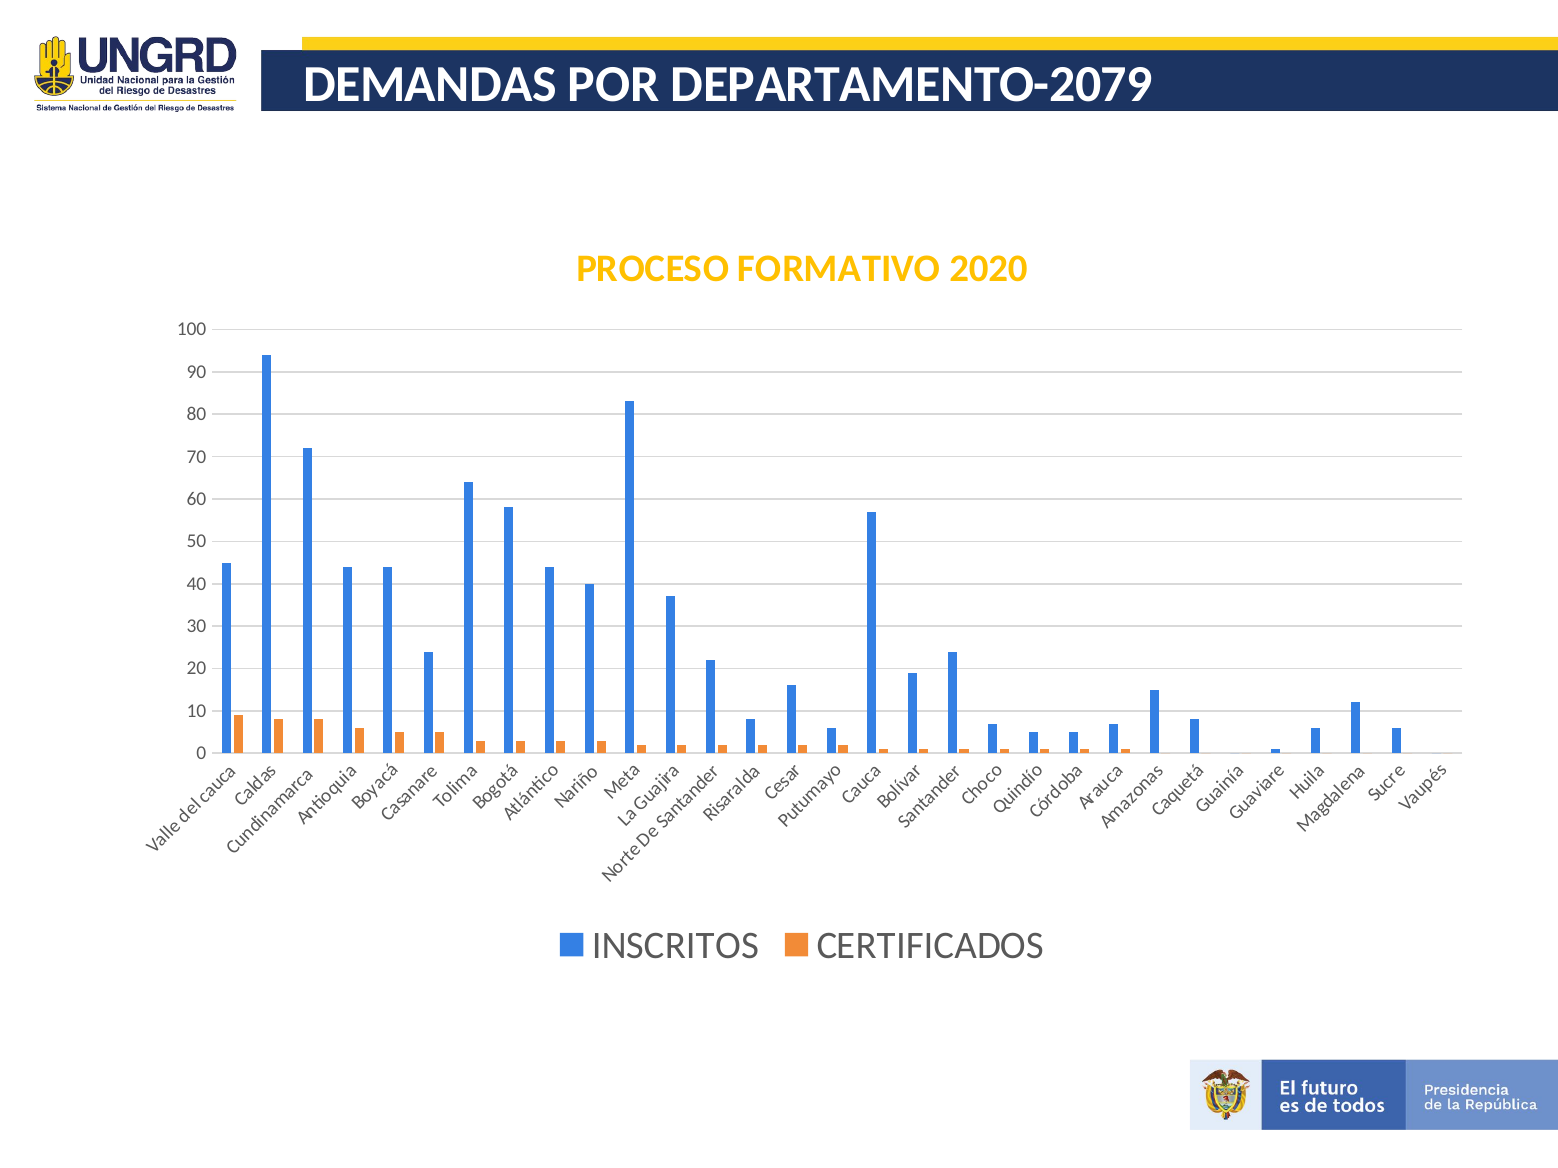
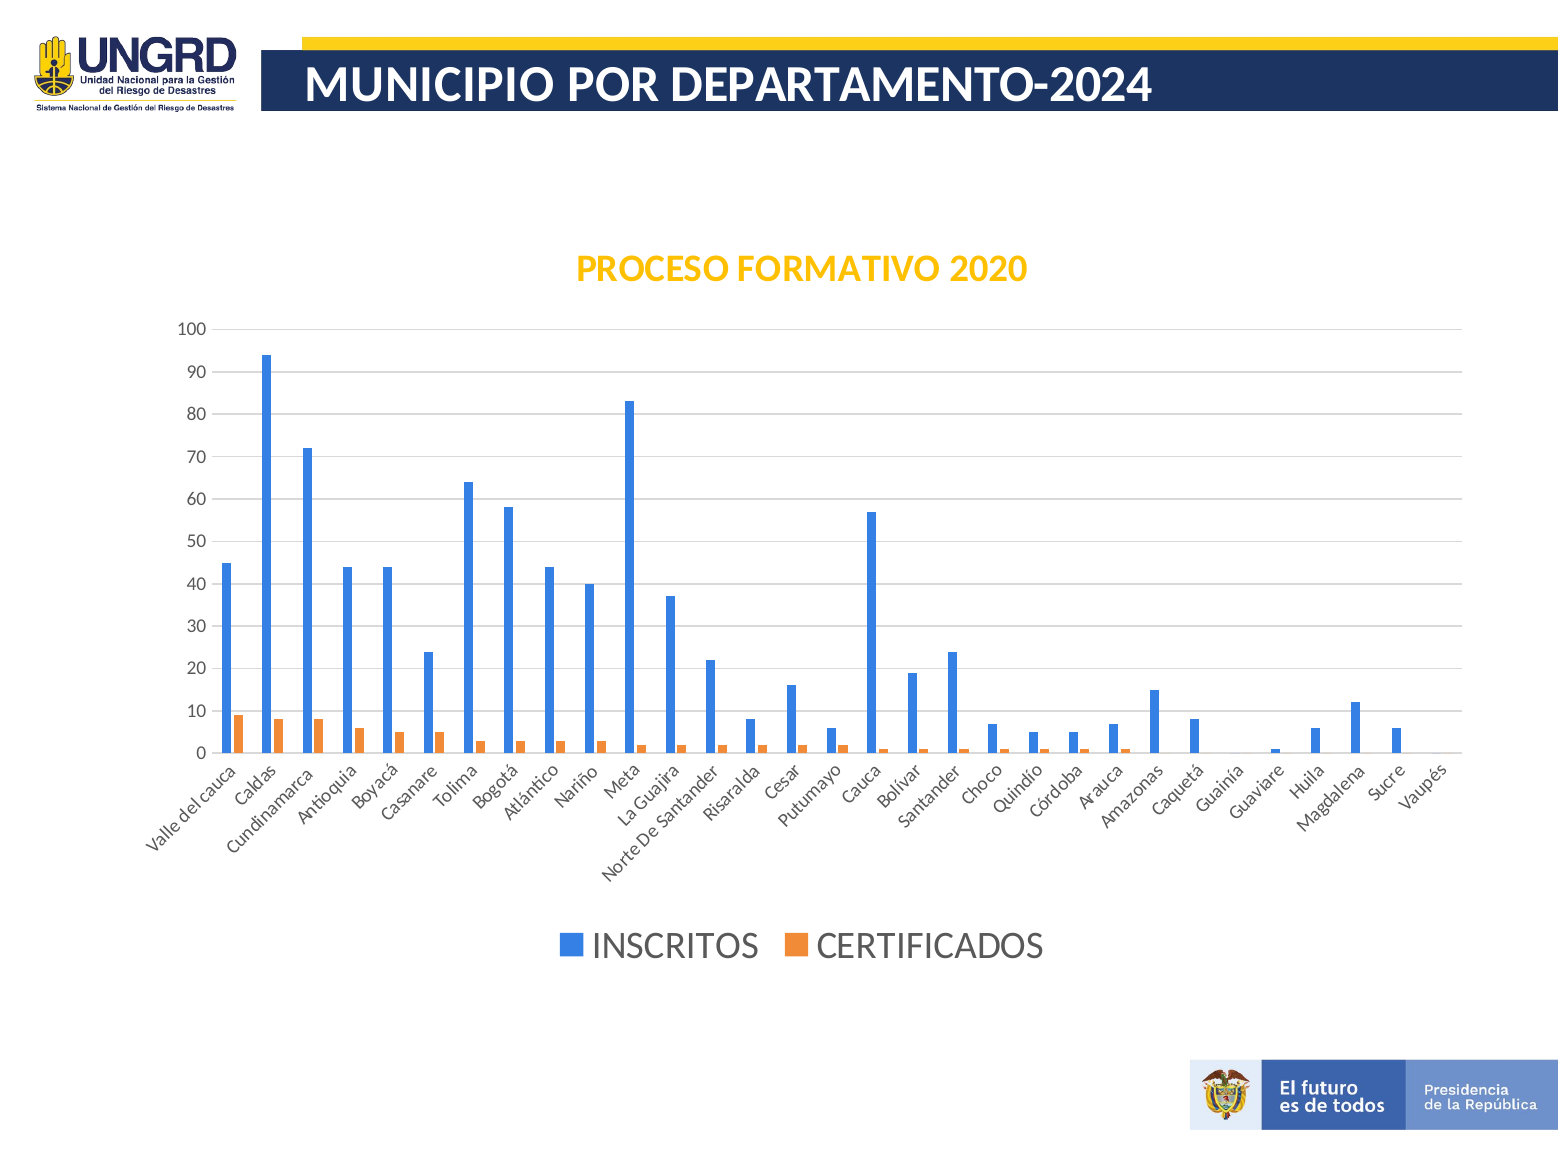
DEMANDAS: DEMANDAS -> MUNICIPIO (430, 84)
DEPARTAMENTO-2079: DEPARTAMENTO-2079 -> DEPARTAMENTO-2024 (912, 84)
